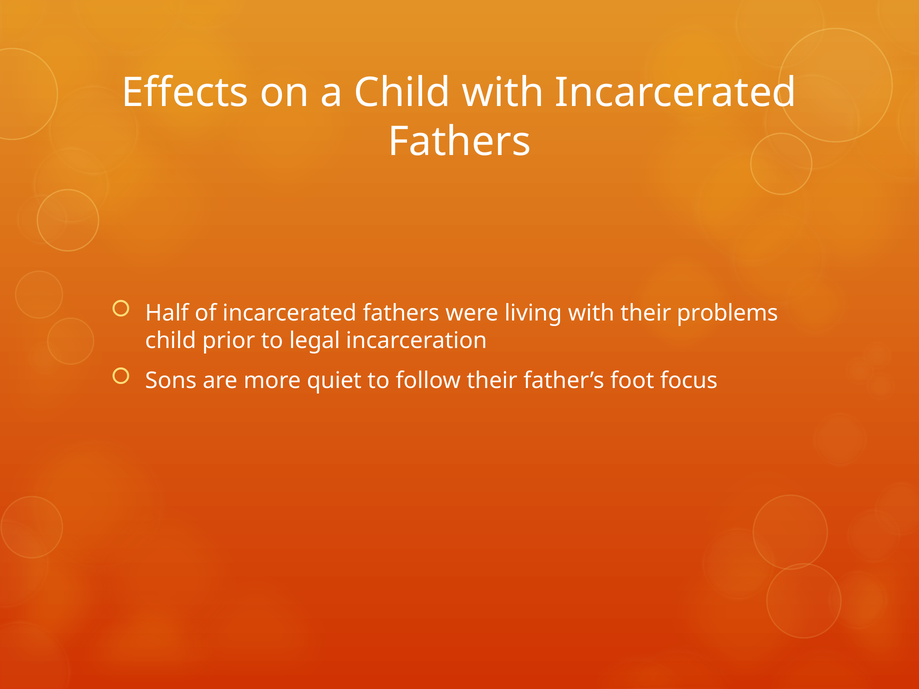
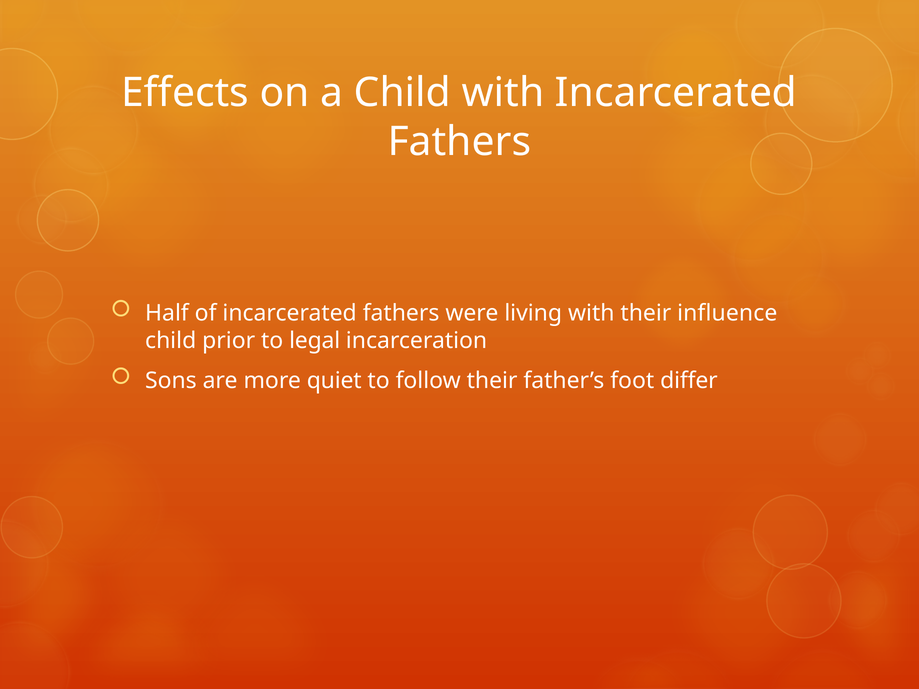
problems: problems -> influence (727, 313)
focus: focus -> differ (689, 381)
